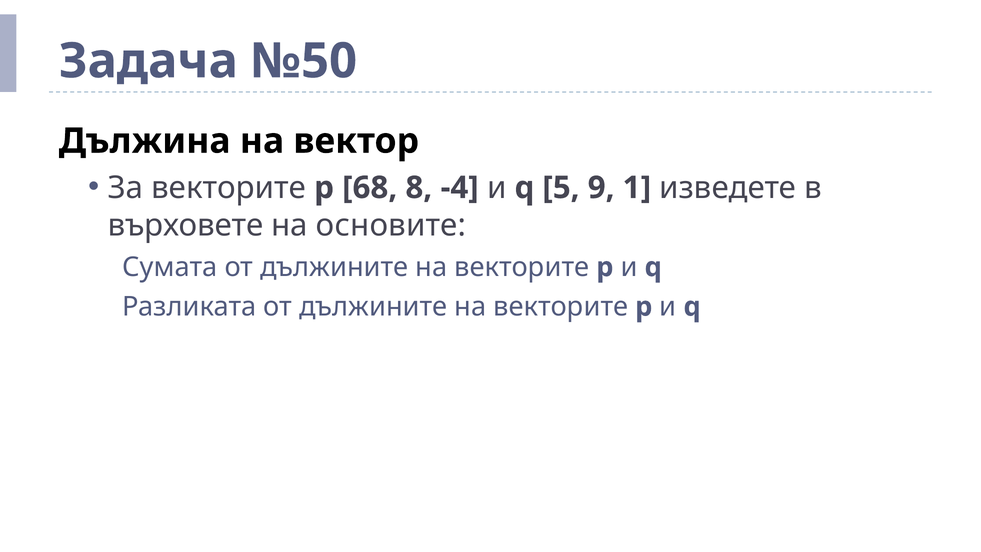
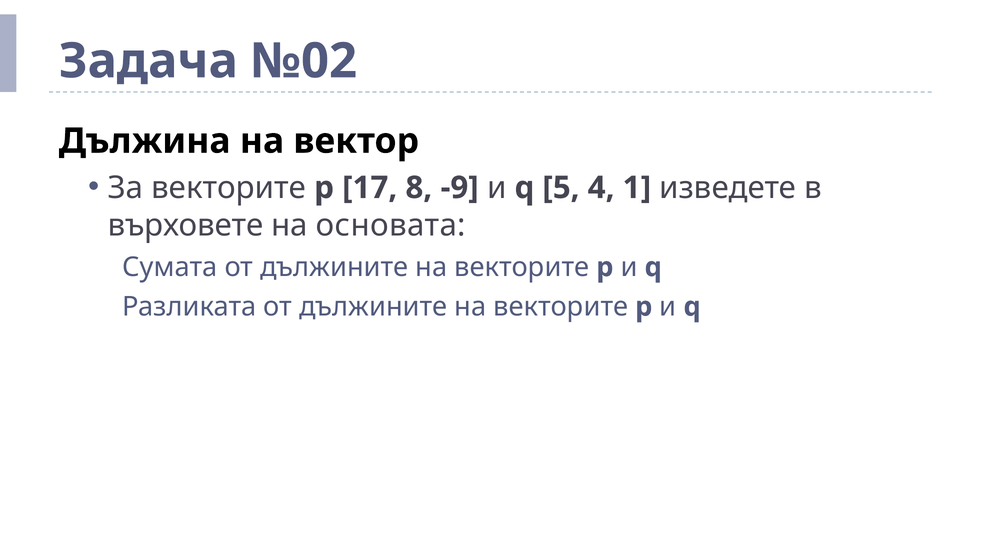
№50: №50 -> №02 (304, 61)
68: 68 -> 17 (370, 188)
-4: -4 -> -9 (460, 188)
9: 9 -> 4 (601, 188)
основите: основите -> основата (391, 225)
